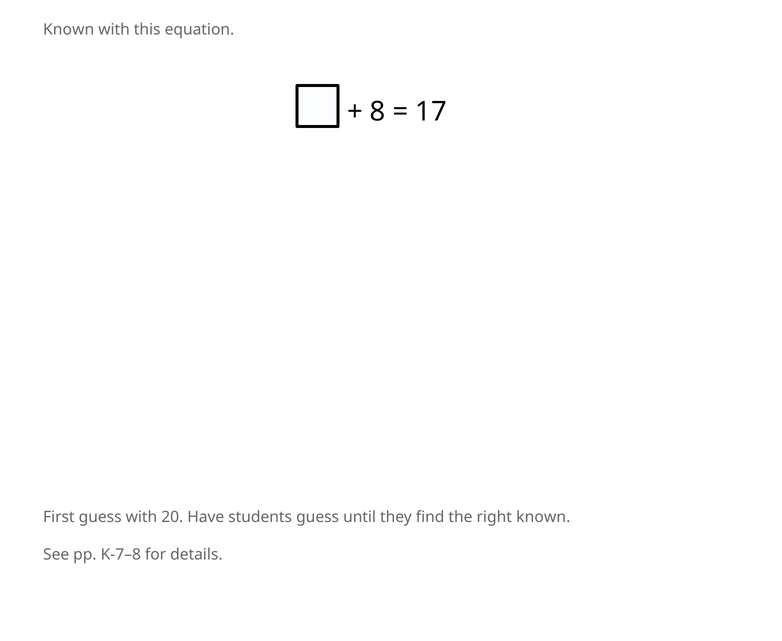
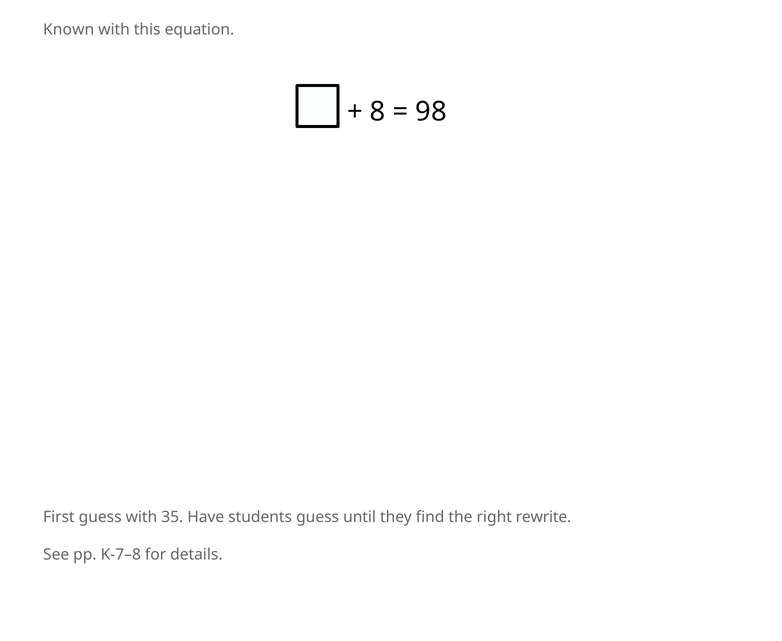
17: 17 -> 98 (431, 112)
20: 20 -> 35 (172, 517)
right known: known -> rewrite (543, 517)
